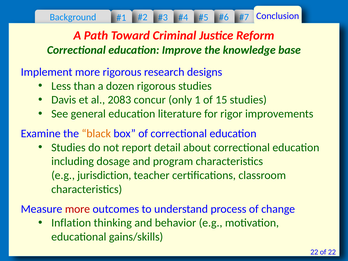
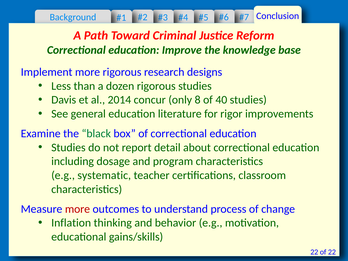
2083: 2083 -> 2014 (119, 100)
1: 1 -> 8 (198, 100)
15: 15 -> 40 (221, 100)
black colour: orange -> green (96, 134)
jurisdiction: jurisdiction -> systematic (104, 175)
